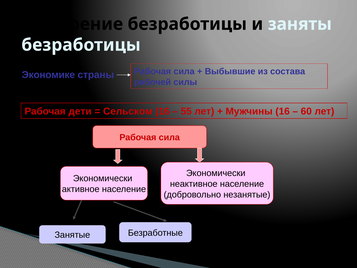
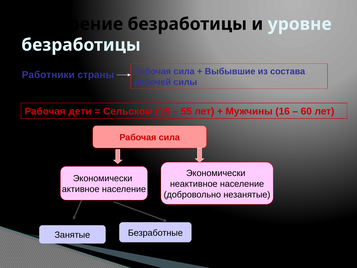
заняты: заняты -> уровне (300, 24)
Экономике: Экономике -> Работники (48, 75)
